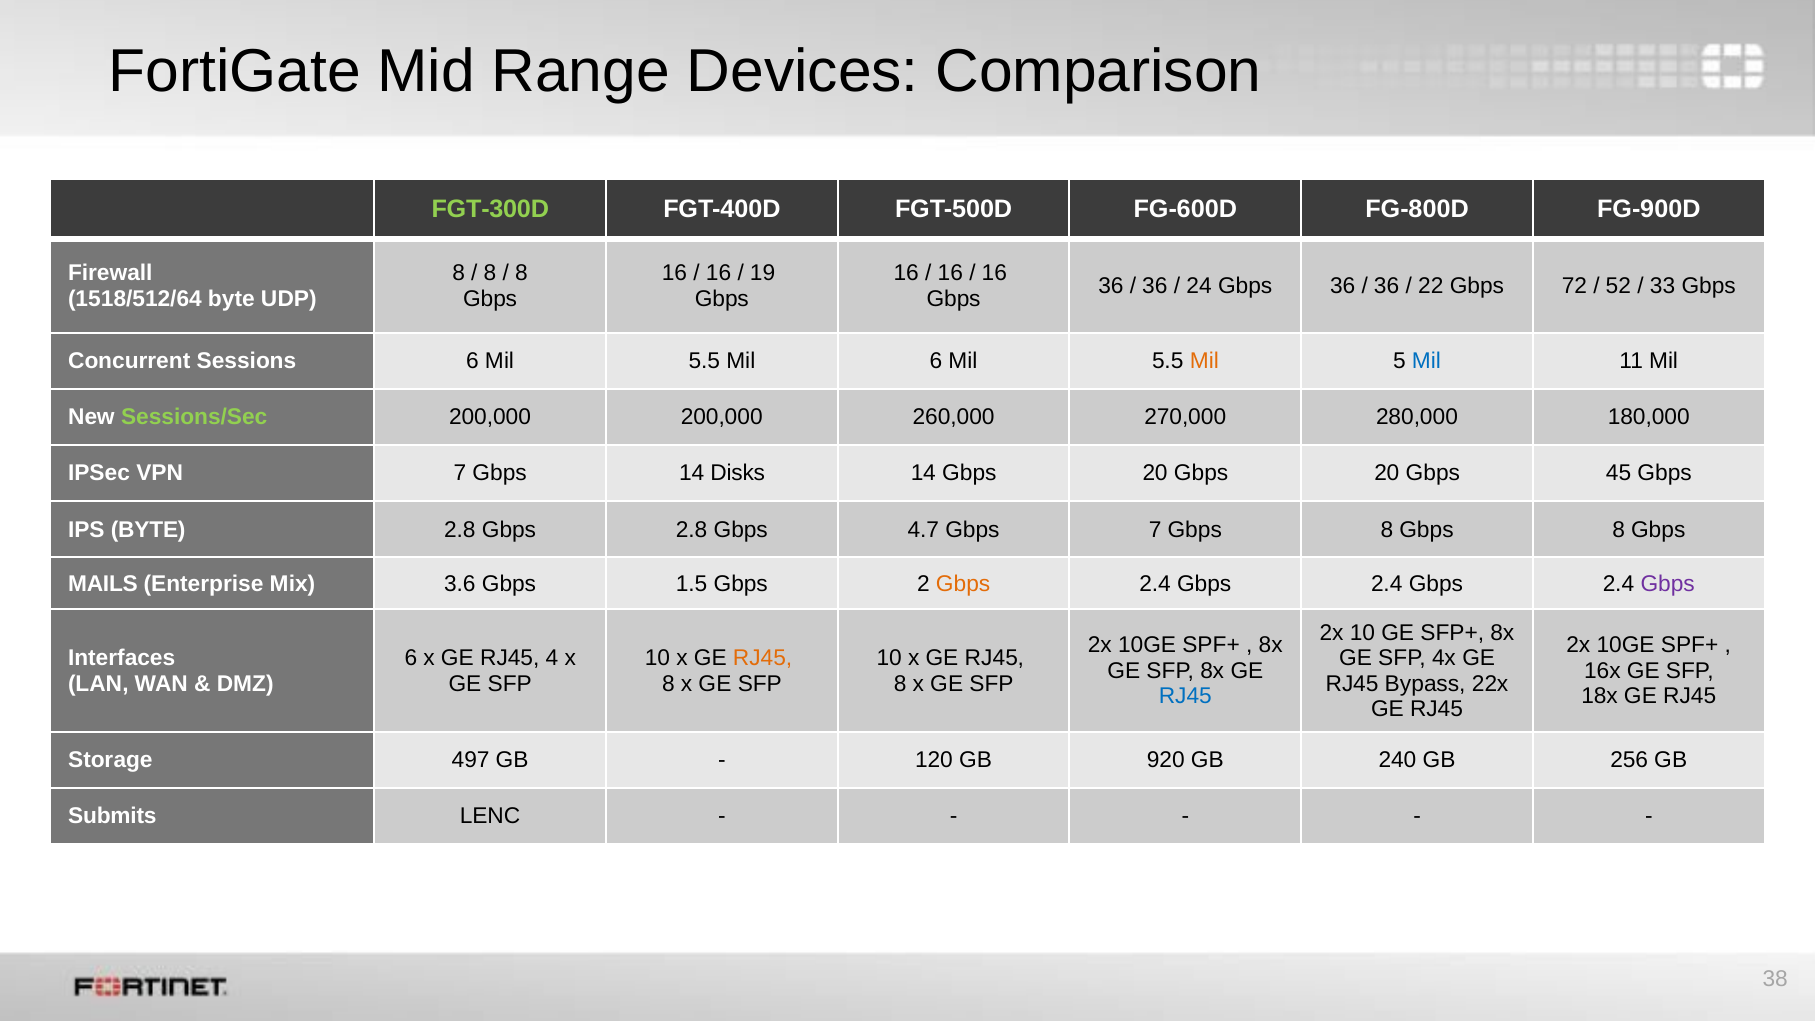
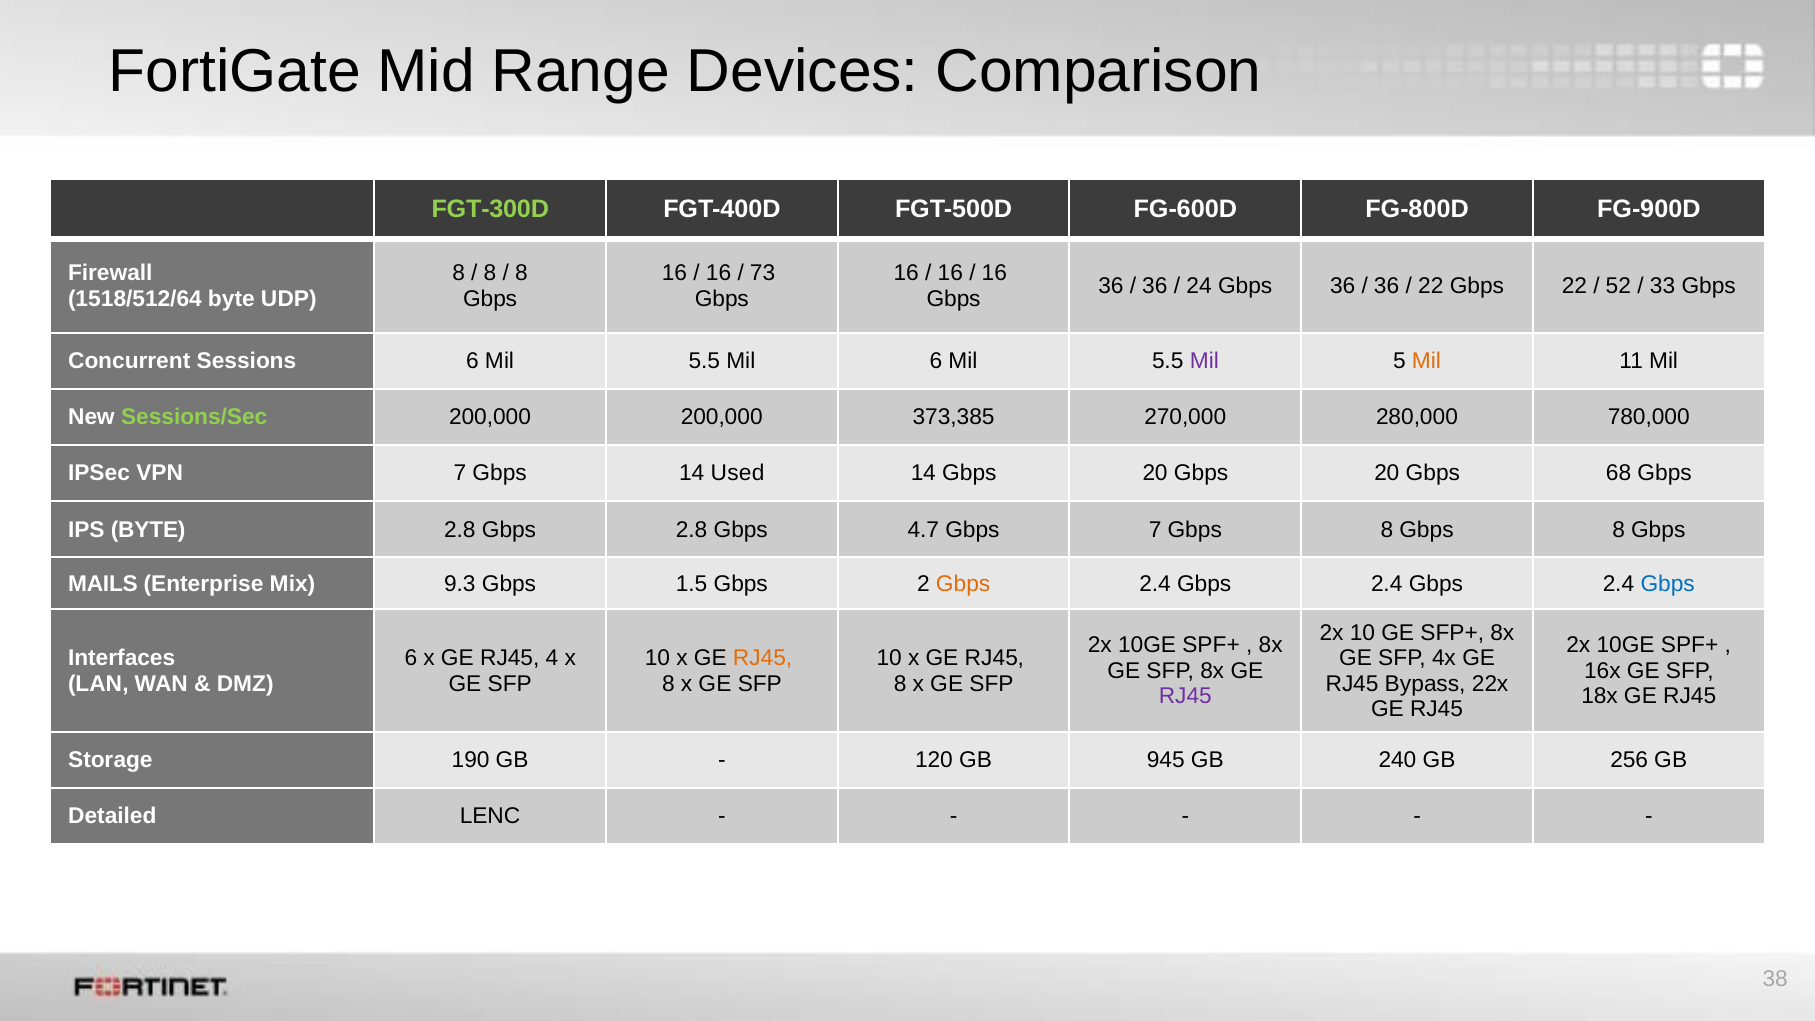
19: 19 -> 73 (763, 273)
Gbps 72: 72 -> 22 (1574, 286)
Mil colour: orange -> purple (1204, 361)
Mil colour: blue -> orange (1426, 361)
260,000: 260,000 -> 373,385 (954, 417)
180,000: 180,000 -> 780,000 (1649, 417)
Disks: Disks -> Used (738, 473)
45: 45 -> 68 (1619, 473)
3.6: 3.6 -> 9.3 (460, 584)
Gbps colour: purple -> blue (1668, 584)
RJ45 colour: blue -> purple (1185, 696)
497: 497 -> 190 (471, 760)
920: 920 -> 945 (1166, 760)
Submits: Submits -> Detailed (112, 816)
